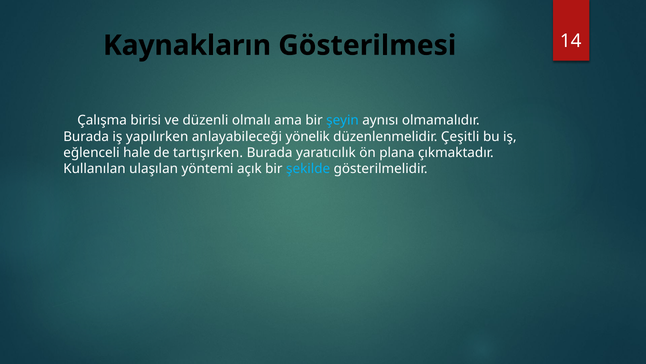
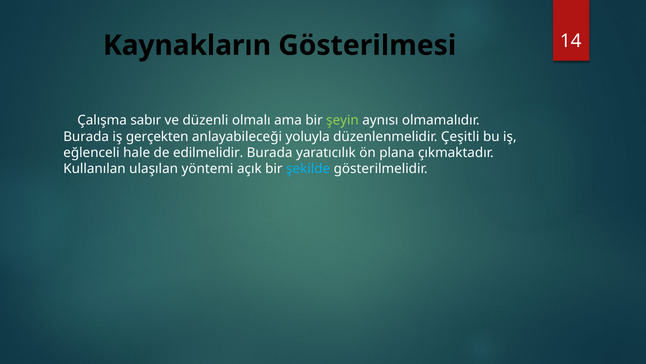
birisi: birisi -> sabır (146, 120)
şeyin colour: light blue -> light green (343, 120)
yapılırken: yapılırken -> gerçekten (157, 136)
yönelik: yönelik -> yoluyla (308, 136)
tartışırken: tartışırken -> edilmelidir (208, 153)
